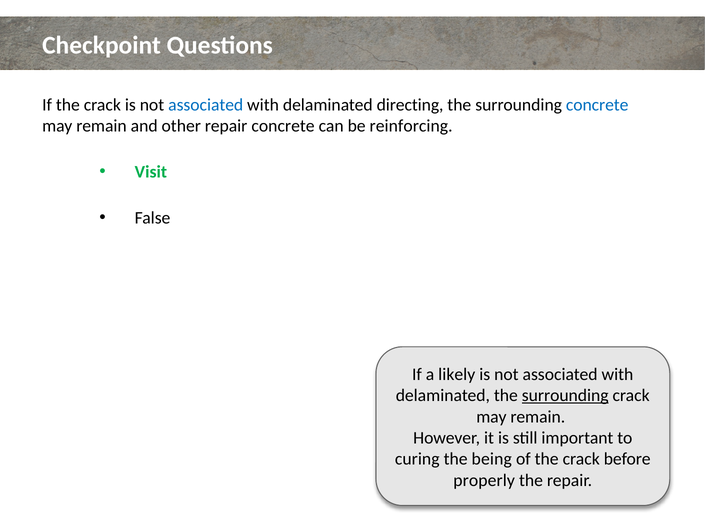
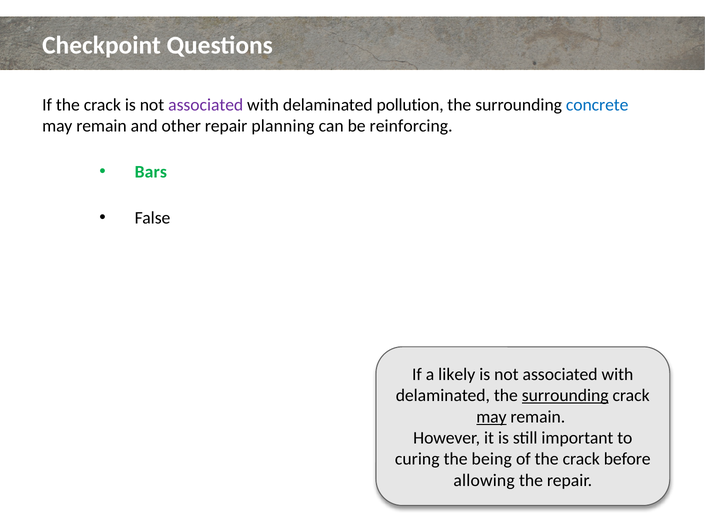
associated colour: blue -> purple (206, 105)
directing: directing -> pollution (410, 105)
repair concrete: concrete -> planning (283, 126)
Visit: Visit -> Bars (151, 172)
may underline: none -> present (491, 417)
properly: properly -> allowing (484, 480)
